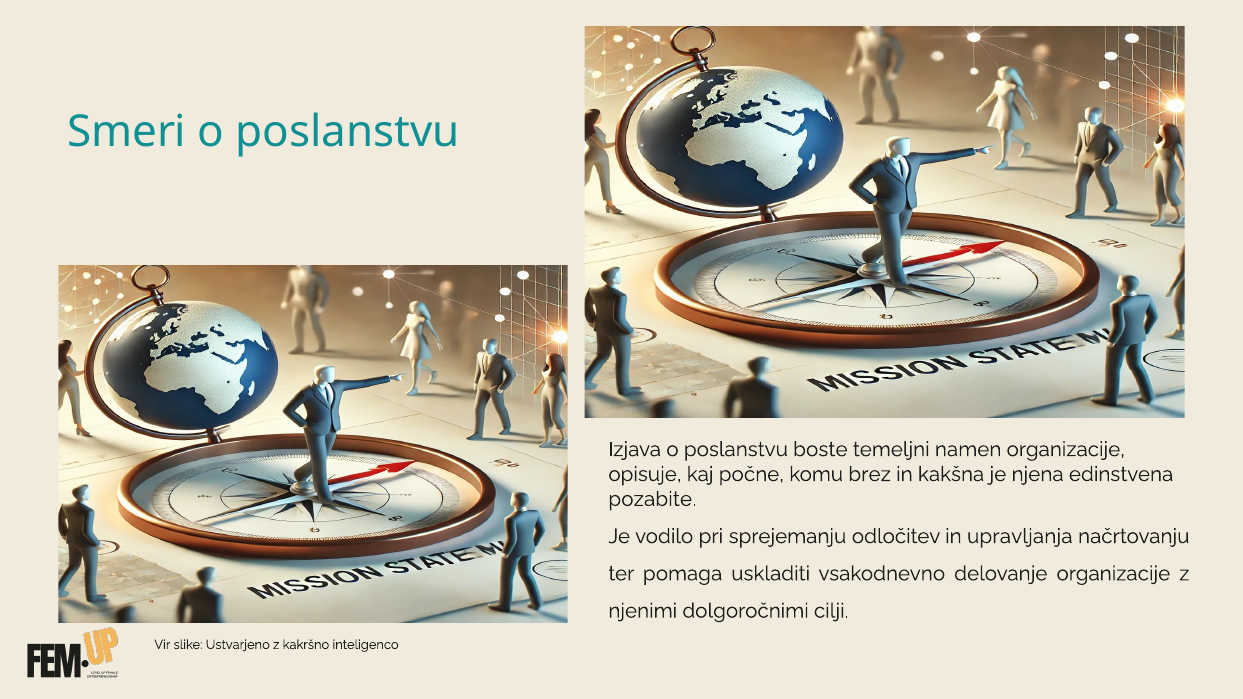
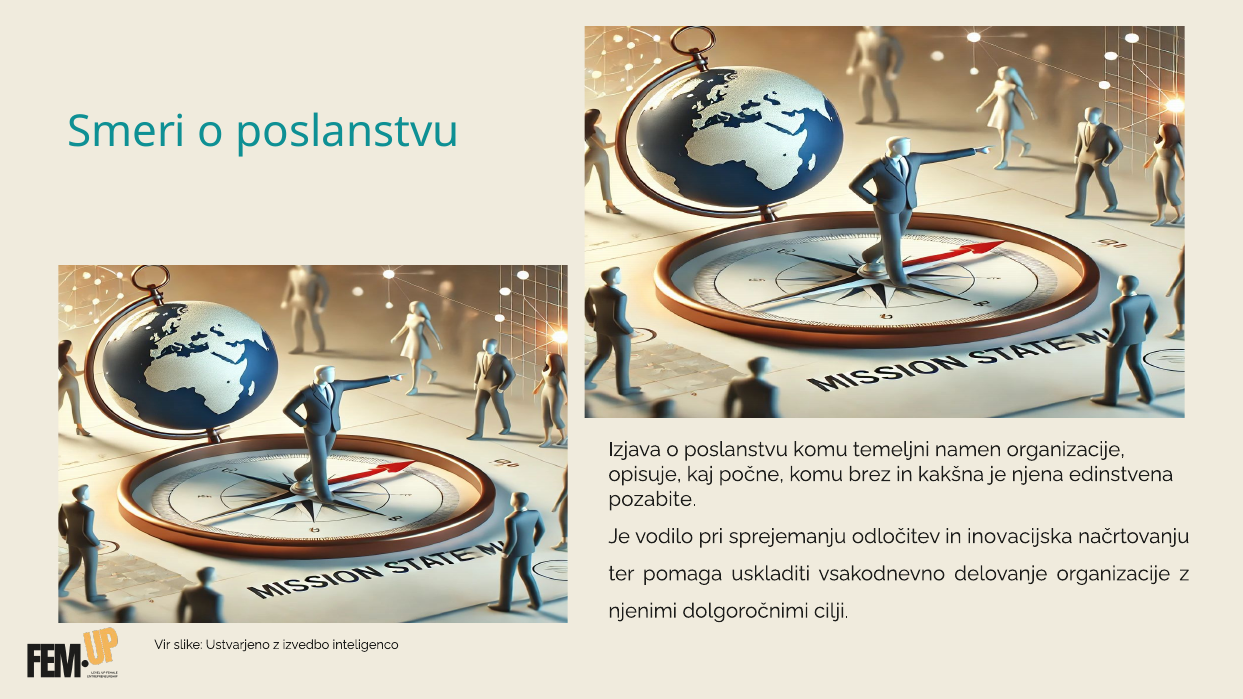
poslanstvu boste: boste -> komu (820, 449)
upravljanja: upravljanja -> inovacijska (1020, 536)
kakršno: kakršno -> izvedbo (306, 645)
